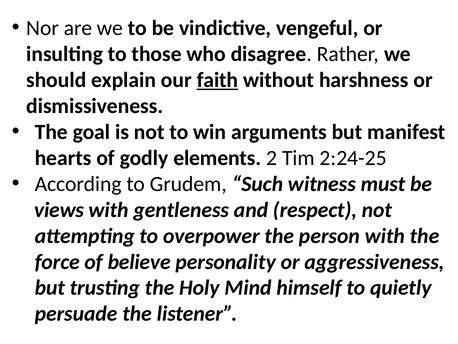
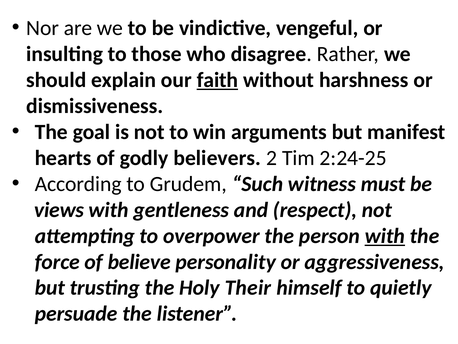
elements: elements -> believers (217, 158)
with underline: none -> present (385, 236)
Mind: Mind -> Their (248, 287)
